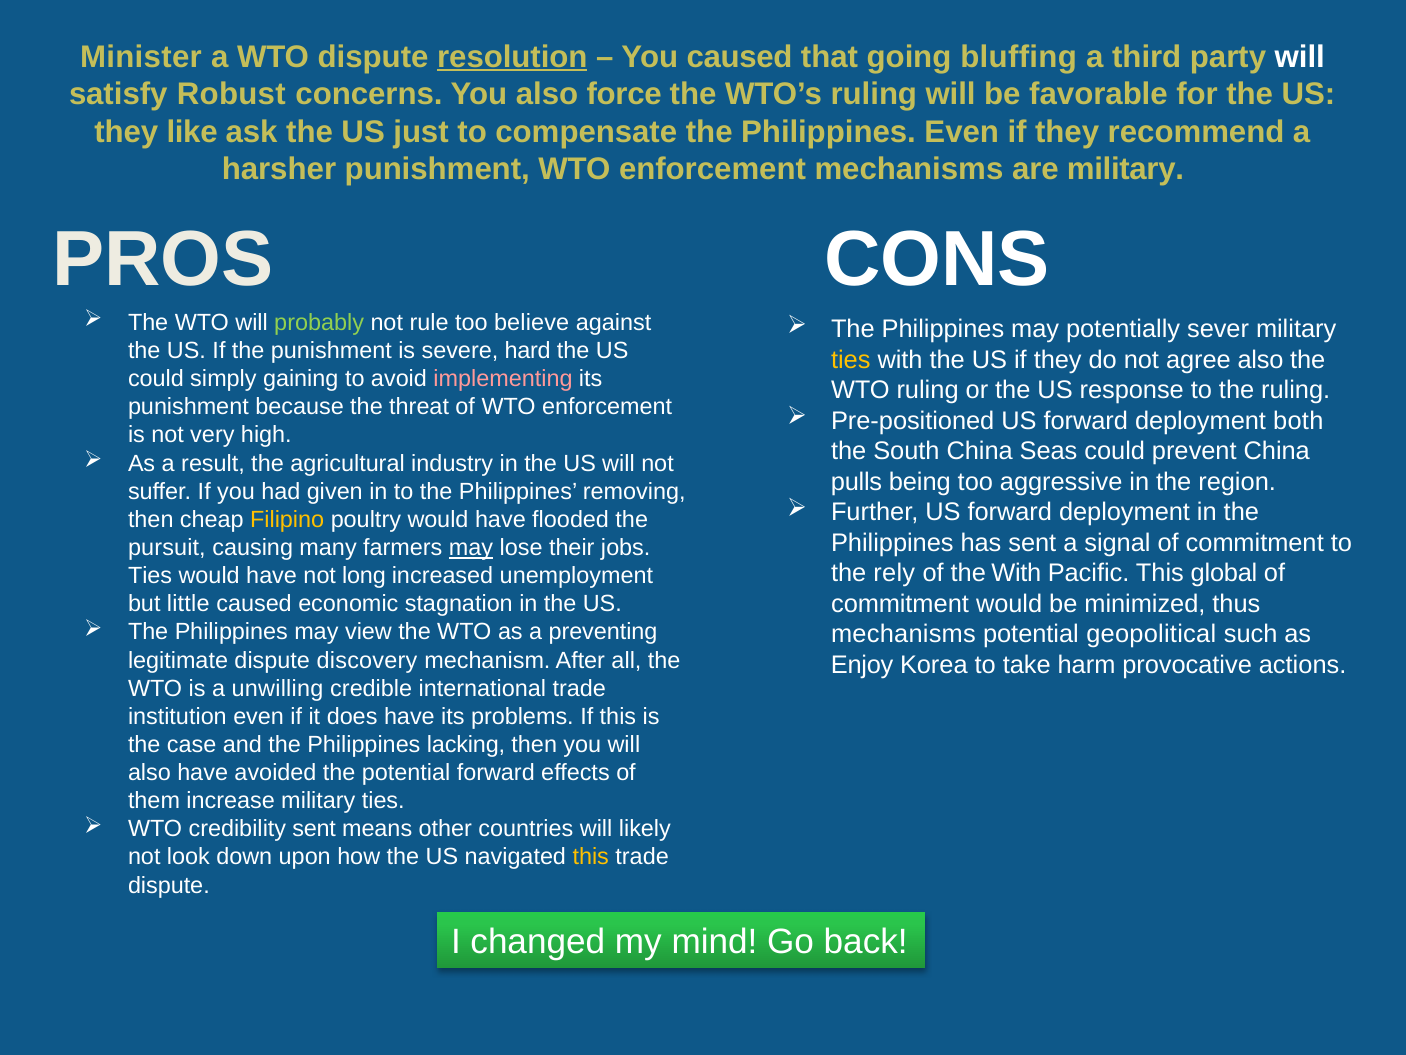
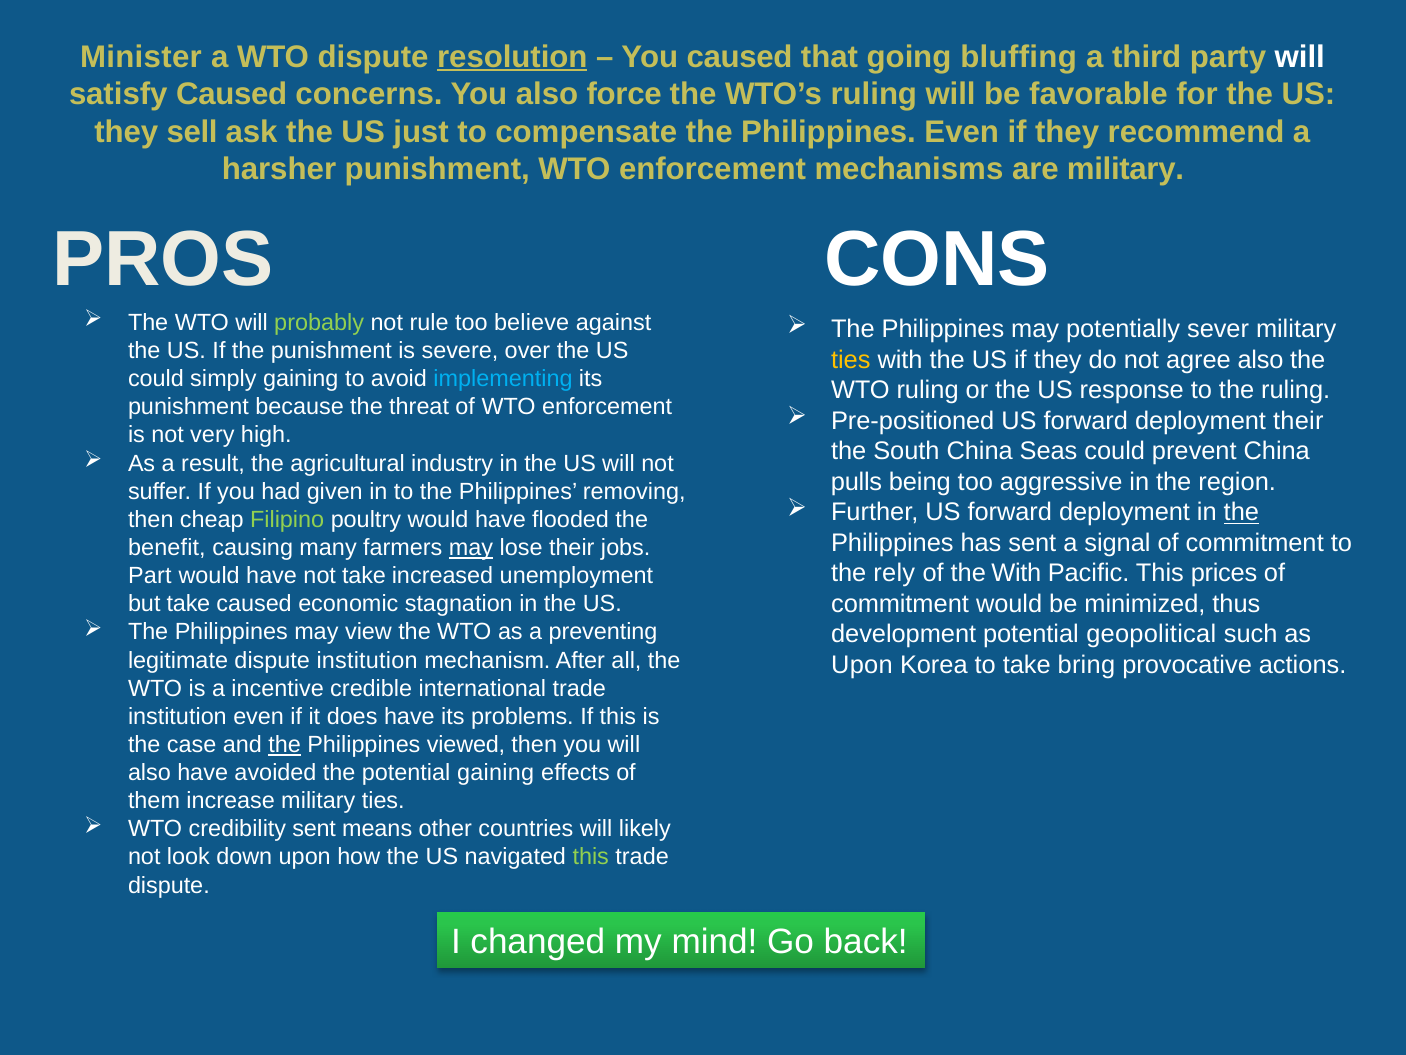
satisfy Robust: Robust -> Caused (232, 94)
like: like -> sell (192, 132)
hard: hard -> over (528, 351)
implementing colour: pink -> light blue (503, 379)
deployment both: both -> their (1298, 421)
the underline: none -> present (1241, 512)
Filipino colour: yellow -> light green (287, 519)
pursuit: pursuit -> benefit (167, 548)
global: global -> prices (1224, 573)
Ties: Ties -> Part (150, 576)
not long: long -> take (364, 576)
but little: little -> take (188, 604)
mechanisms: mechanisms -> development (904, 634)
dispute discovery: discovery -> institution (367, 660)
Enjoy: Enjoy -> Upon (862, 665)
harm: harm -> bring (1086, 665)
unwilling: unwilling -> incentive (278, 688)
the underline: none -> present (285, 744)
lacking: lacking -> viewed (466, 744)
potential forward: forward -> gaining (496, 772)
this colour: yellow -> light green (591, 857)
